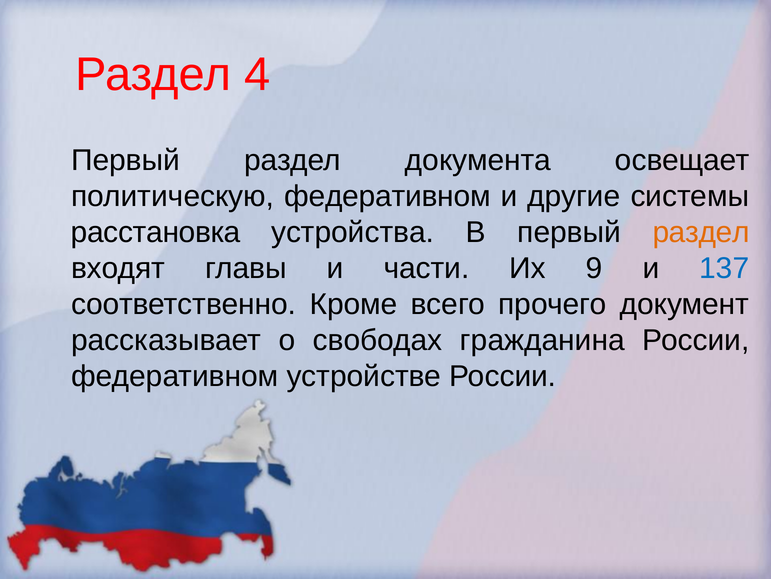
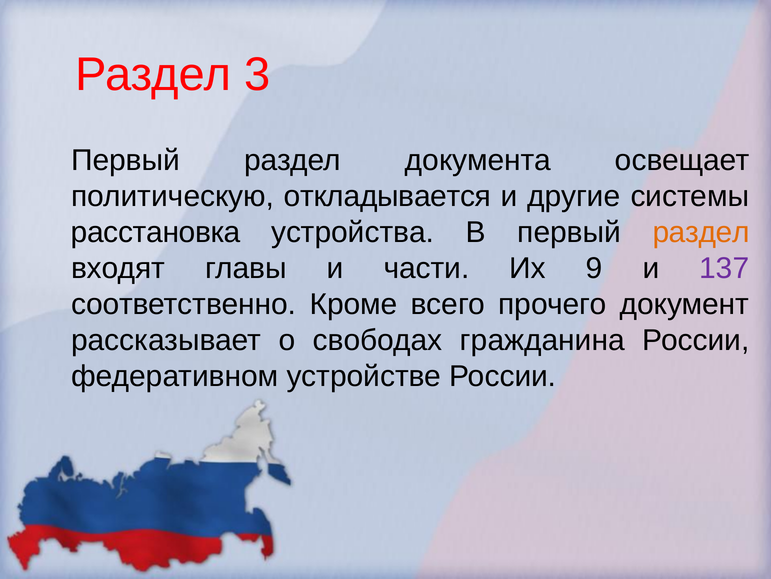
4: 4 -> 3 (257, 75)
политическую федеративном: федеративном -> откладывается (387, 196)
137 colour: blue -> purple (724, 268)
